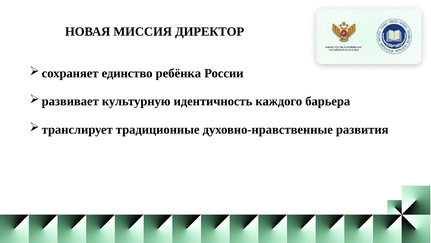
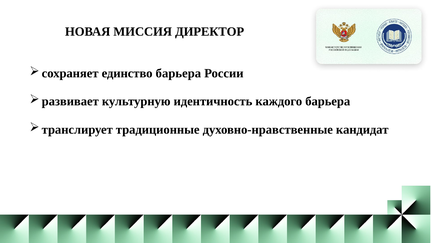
единство ребёнка: ребёнка -> барьера (178, 73)
развития: развития -> кандидат (362, 129)
